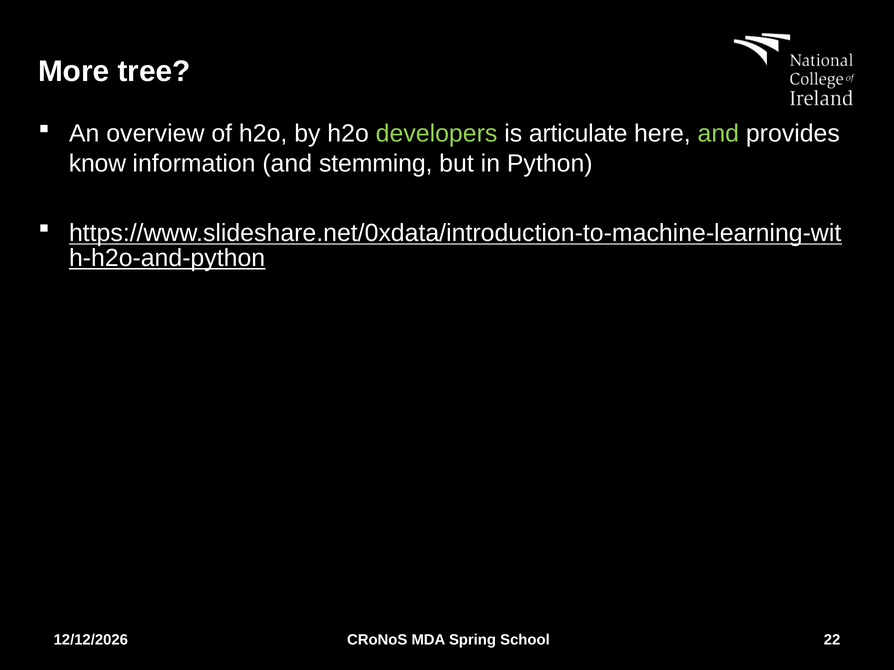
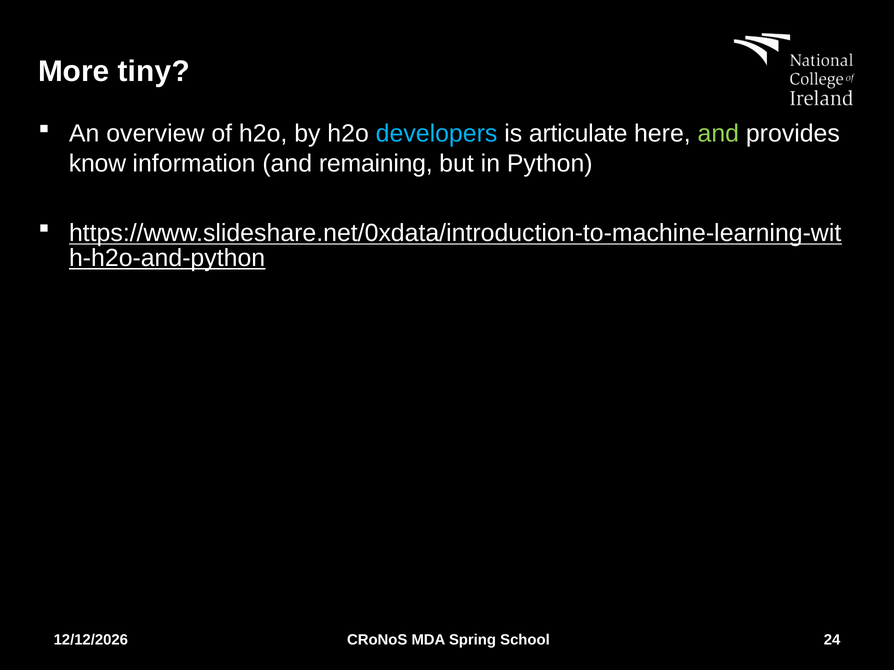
tree: tree -> tiny (154, 72)
developers colour: light green -> light blue (437, 134)
stemming: stemming -> remaining (376, 164)
22: 22 -> 24 (832, 640)
